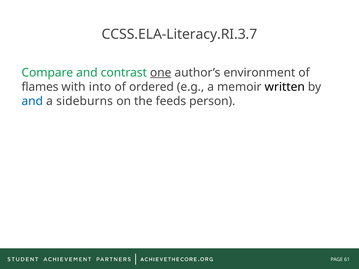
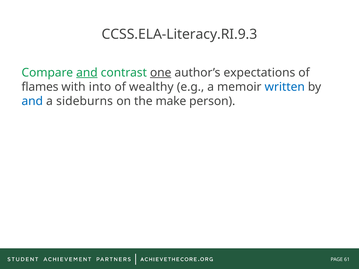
CCSS.ELA-Literacy.RI.3.7: CCSS.ELA-Literacy.RI.3.7 -> CCSS.ELA-Literacy.RI.9.3 (180, 34)
and underline: none -> present (87, 73)
environment: environment -> expectations (259, 73)
ordered: ordered -> wealthy (151, 87)
written colour: black -> blue (285, 87)
feeds: feeds -> make (171, 101)
